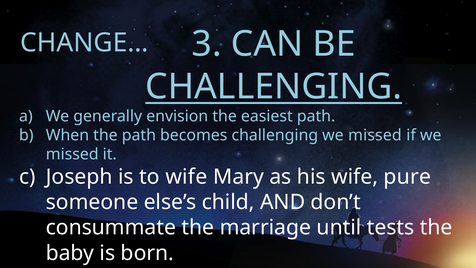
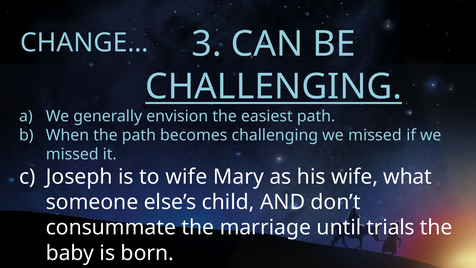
pure: pure -> what (408, 177)
tests: tests -> trials (391, 227)
